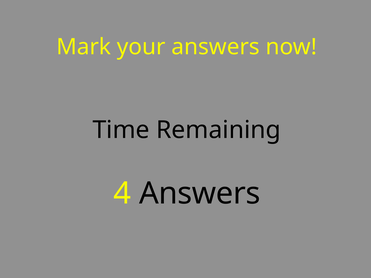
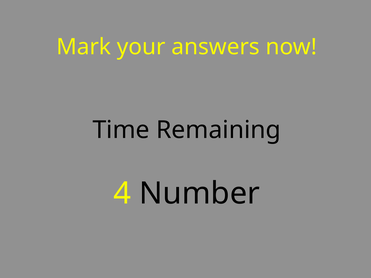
4 Answers: Answers -> Number (200, 193)
